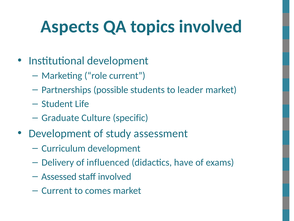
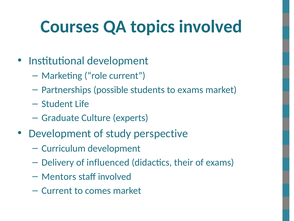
Aspects: Aspects -> Courses (70, 27)
to leader: leader -> exams (190, 90)
specific: specific -> experts (130, 118)
assessment: assessment -> perspective (161, 133)
have: have -> their (184, 162)
Assessed: Assessed -> Mentors (59, 176)
